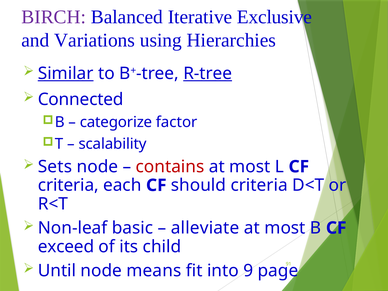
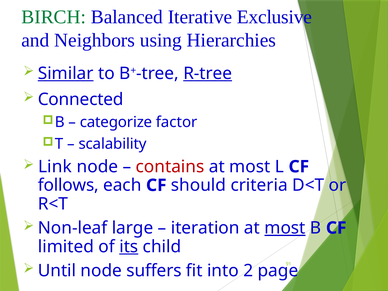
BIRCH colour: purple -> green (54, 17)
Variations: Variations -> Neighbors (95, 40)
Sets: Sets -> Link (55, 167)
criteria: criteria -> follows (68, 185)
basic: basic -> large (133, 228)
alleviate: alleviate -> iteration (205, 228)
most underline: none -> present (285, 228)
exceed: exceed -> limited (66, 247)
its underline: none -> present (129, 247)
means: means -> suffers (154, 271)
9: 9 -> 2 (248, 271)
